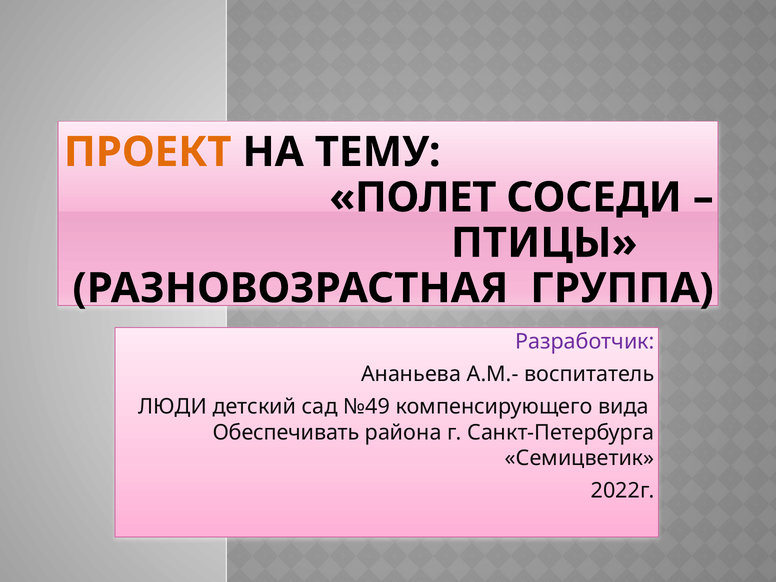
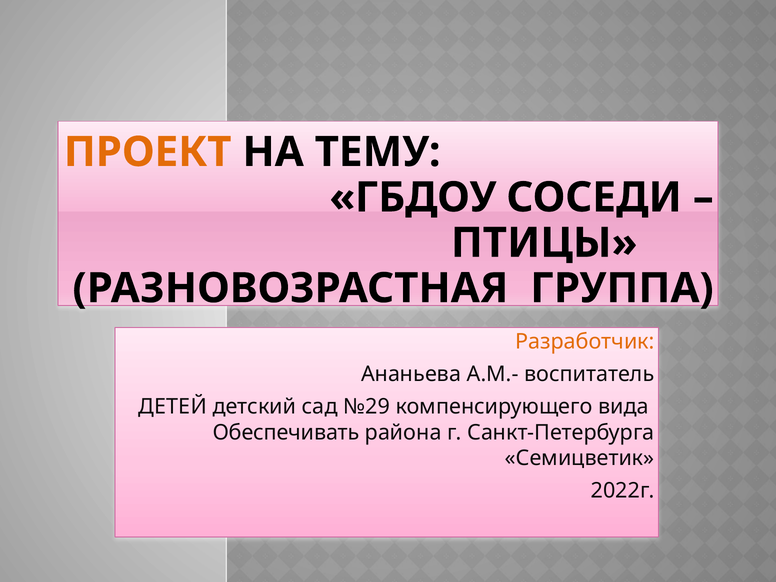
ПОЛЕТ: ПОЛЕТ -> ГБДОУ (413, 198)
Разработчик colour: purple -> orange (585, 342)
ЛЮДИ: ЛЮДИ -> ДЕТЕЙ (173, 407)
№49: №49 -> №29 (367, 407)
